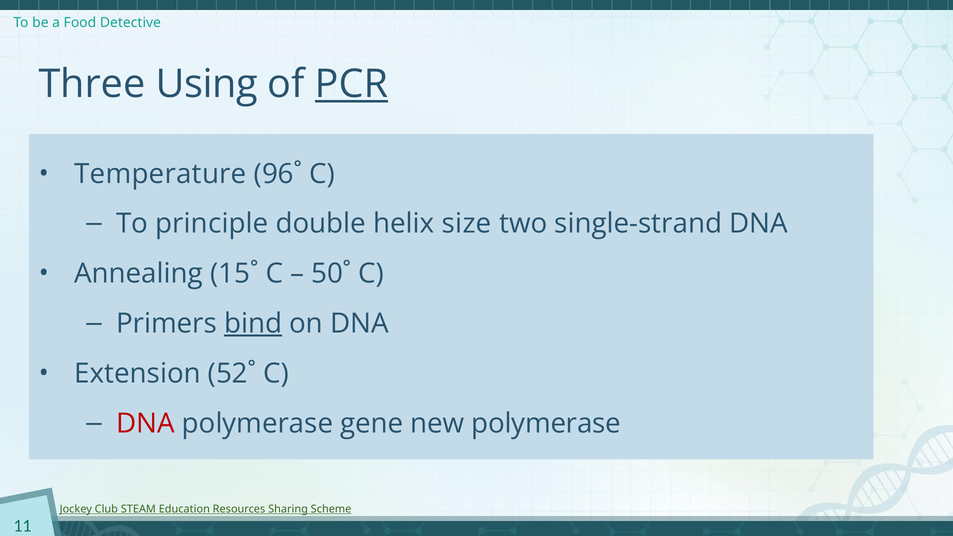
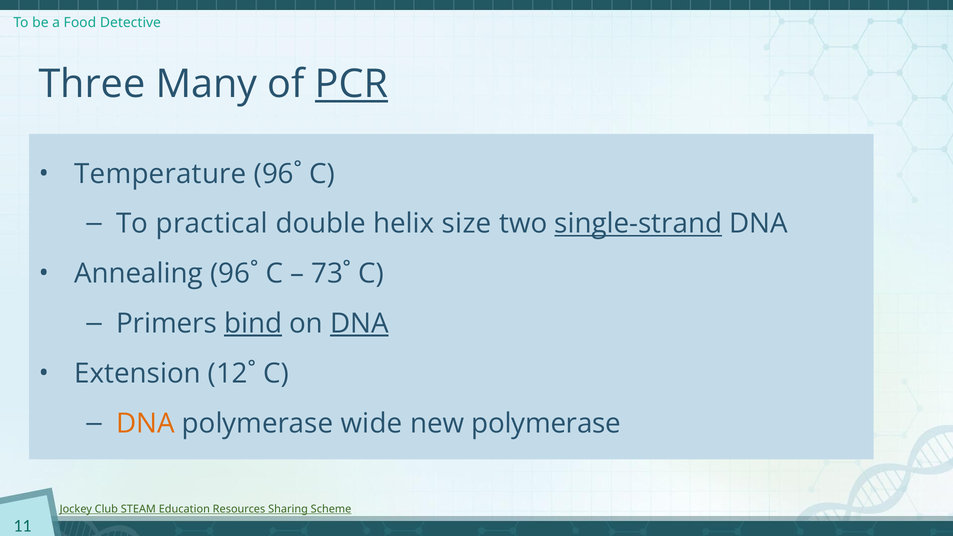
Using: Using -> Many (207, 84)
principle: principle -> practical (212, 224)
single-strand underline: none -> present (638, 224)
Annealing 15˚: 15˚ -> 96˚ (234, 274)
50˚: 50˚ -> 73˚ (331, 274)
DNA underline: none -> present (359, 324)
52˚: 52˚ -> 12˚ (232, 374)
DNA colour: red -> orange (145, 423)
gene: gene -> wide (372, 423)
